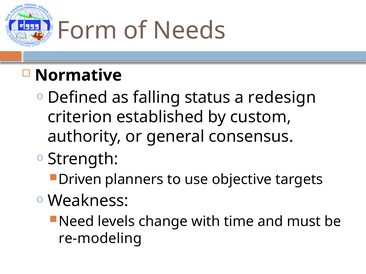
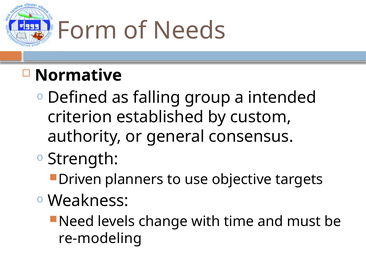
status: status -> group (208, 98)
redesign: redesign -> intended (282, 98)
